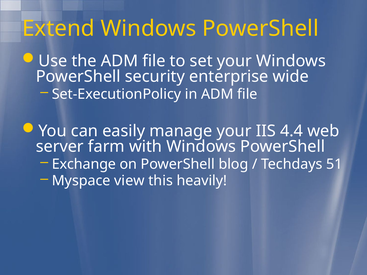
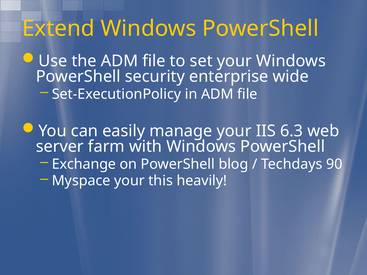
4.4: 4.4 -> 6.3 (292, 131)
51: 51 -> 90 (334, 164)
Myspace view: view -> your (129, 181)
